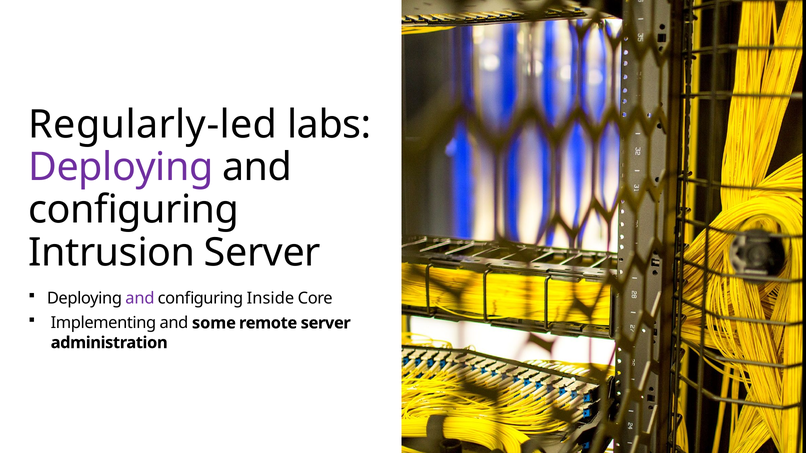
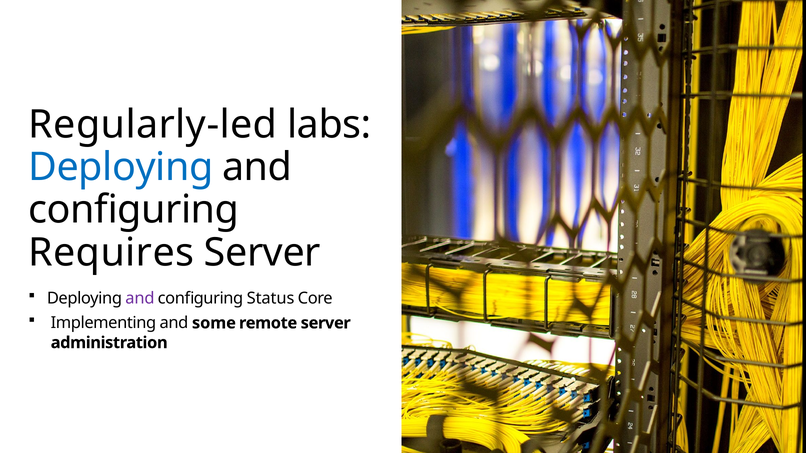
Deploying colour: purple -> blue (121, 167)
Intrusion: Intrusion -> Requires (111, 253)
Inside: Inside -> Status (271, 298)
